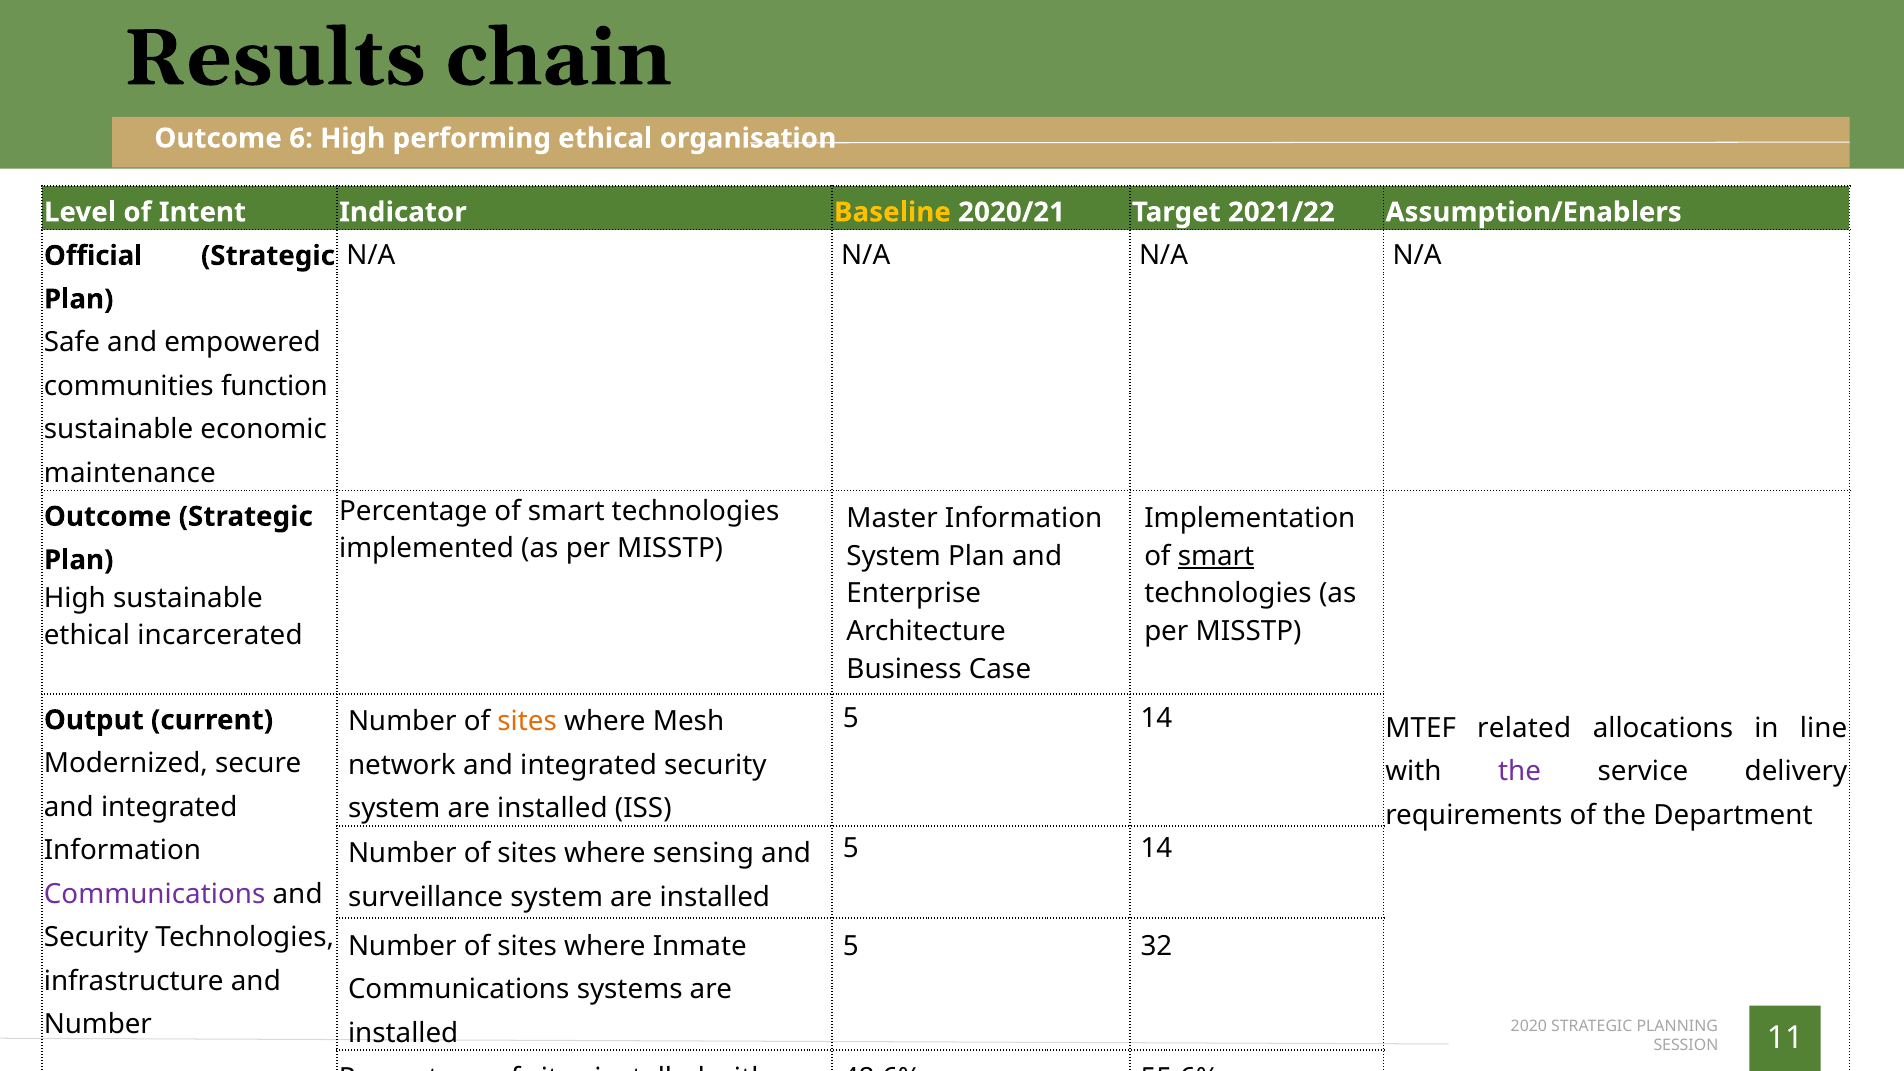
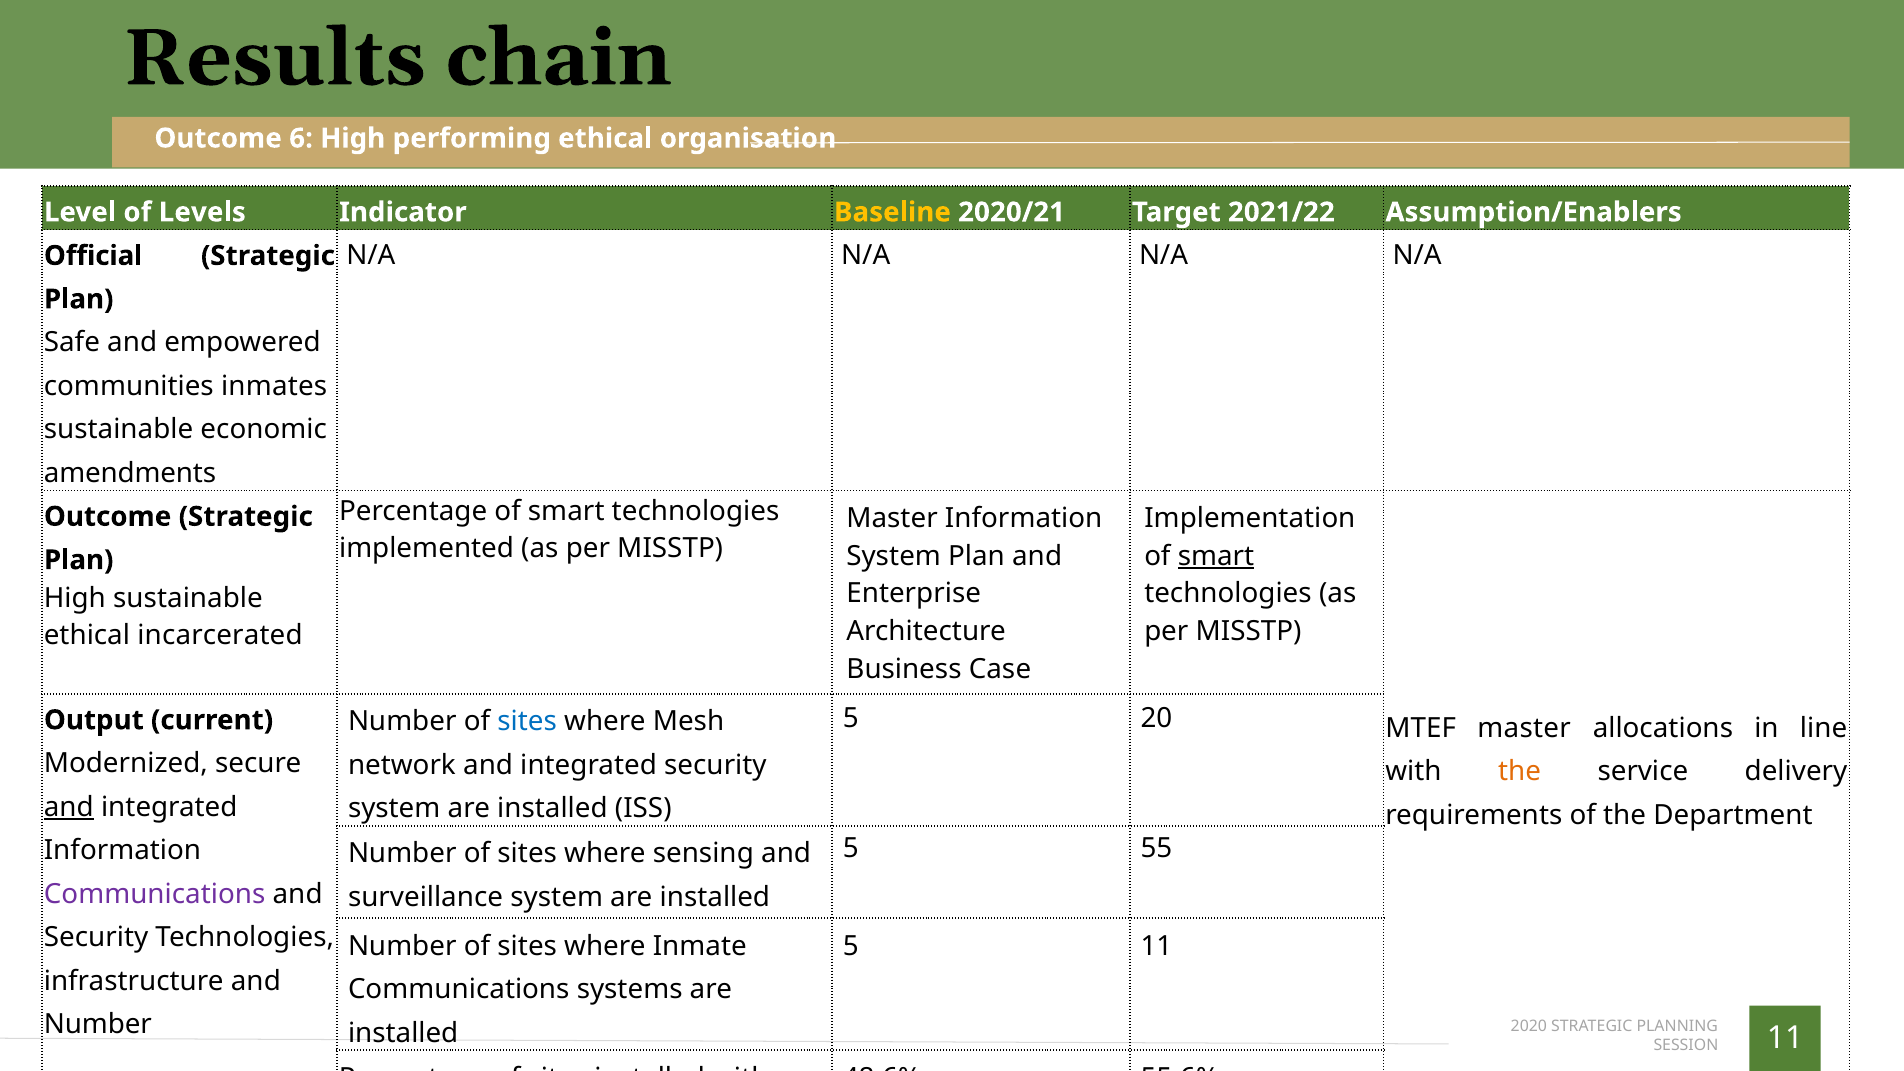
Intent: Intent -> Levels (202, 212)
function: function -> inmates (274, 386)
maintenance: maintenance -> amendments (130, 473)
14: 14 -> 20 (1157, 719)
sites colour: orange -> blue (527, 722)
MTEF related: related -> master (1524, 728)
the colour: purple -> orange (1520, 772)
and underline: none -> present (69, 807)
14: 14 -> 55 (1157, 848)
5 32: 32 -> 11 (1157, 946)
